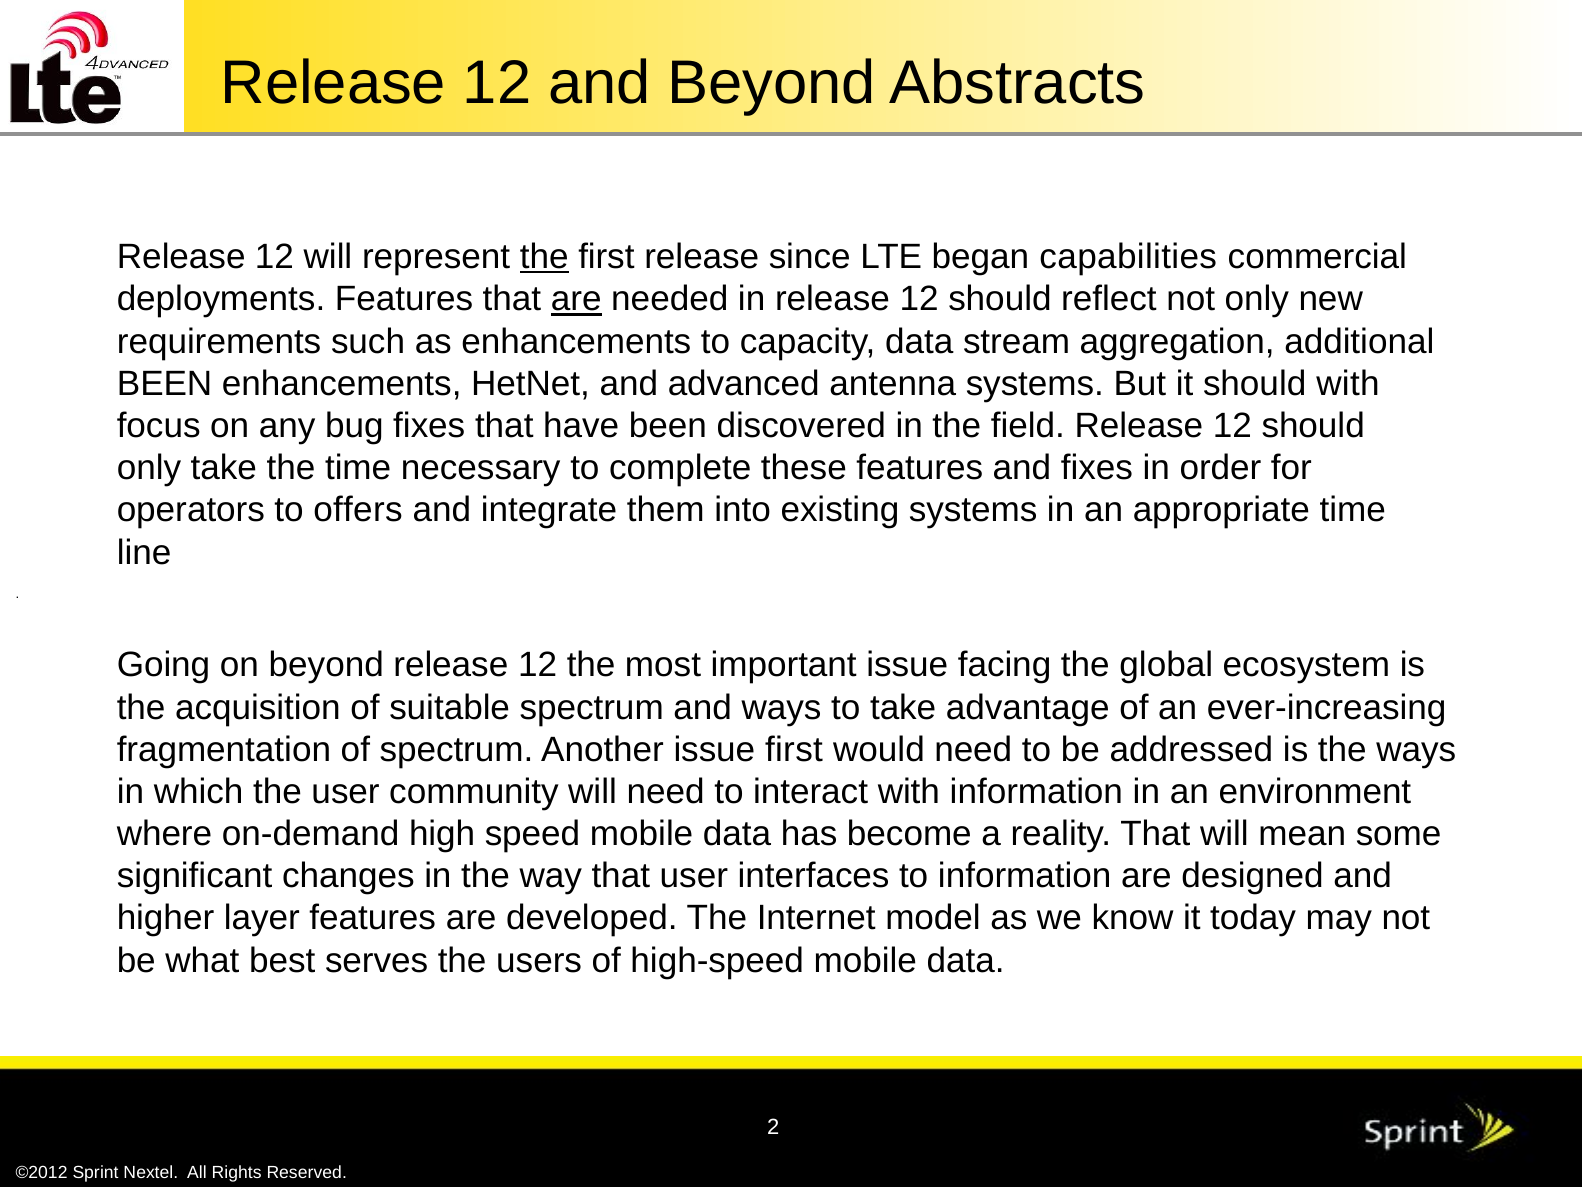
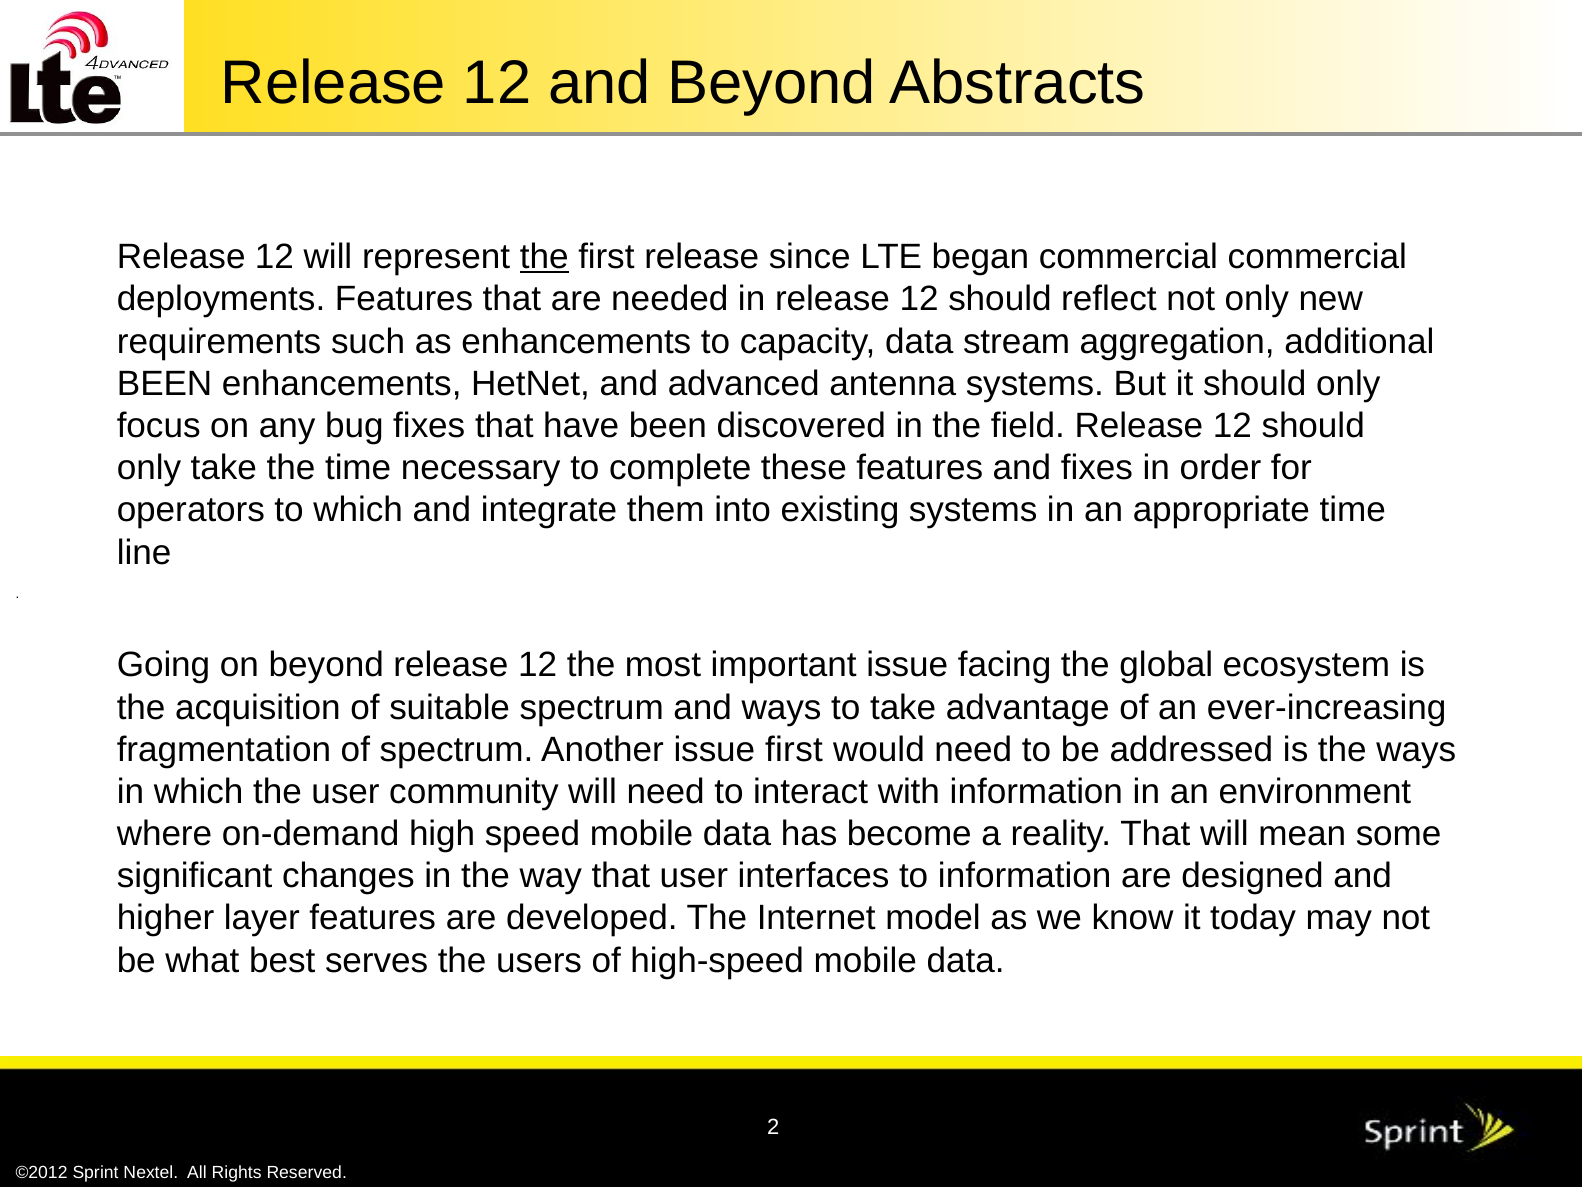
began capabilities: capabilities -> commercial (1128, 257)
are underline: present -> none (576, 299)
it should with: with -> only (1348, 384)
to offers: offers -> which (358, 510)
